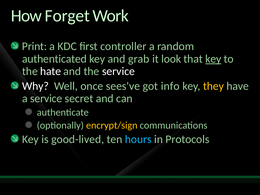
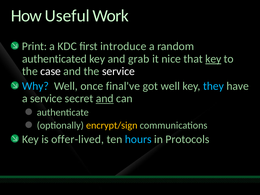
Forget: Forget -> Useful (67, 16)
controller: controller -> introduce (123, 46)
look: look -> nice (171, 59)
hate: hate -> case (51, 71)
Why colour: white -> light blue (35, 86)
sees've: sees've -> final've (123, 86)
got info: info -> well (170, 86)
they colour: yellow -> light blue (213, 86)
and underline: none -> present (105, 99)
good-lived: good-lived -> offer-lived (78, 139)
